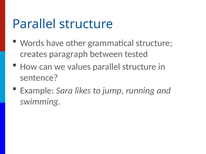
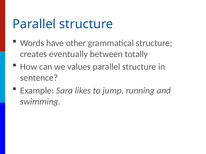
paragraph: paragraph -> eventually (68, 54)
tested: tested -> totally (136, 54)
